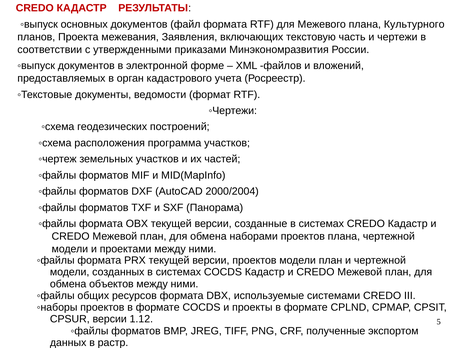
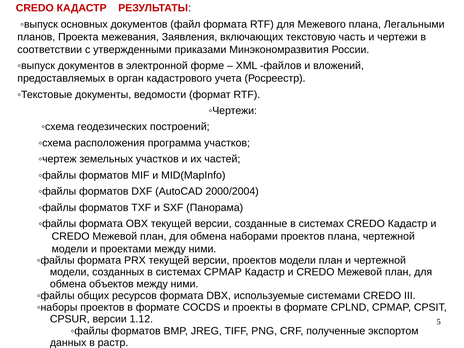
Культурного: Культурного -> Легальными (414, 24)
системах COСDS: COСDS -> CPMAP (223, 272)
